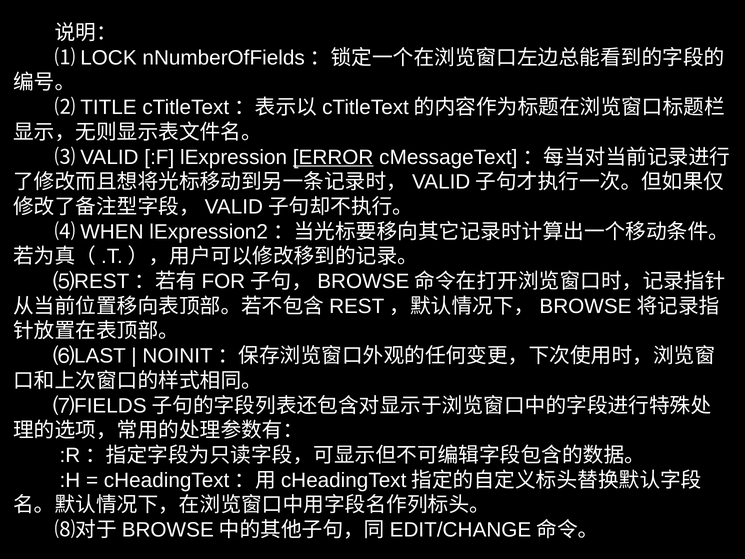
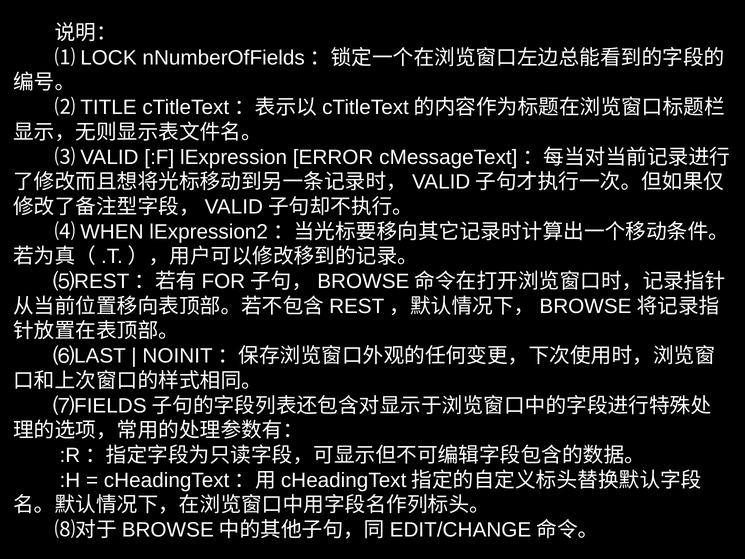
ERROR underline: present -> none (333, 157)
